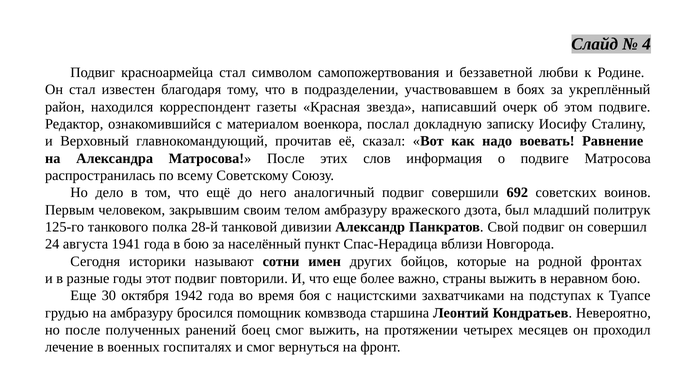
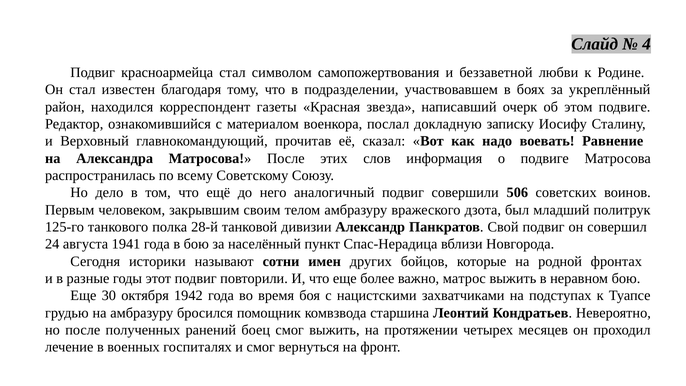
692: 692 -> 506 (517, 193)
страны: страны -> матрос (464, 278)
